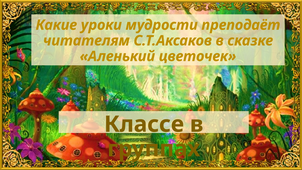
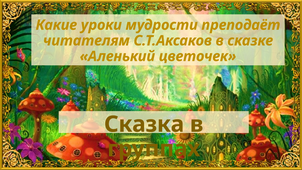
Классе: Классе -> Сказка (144, 124)
